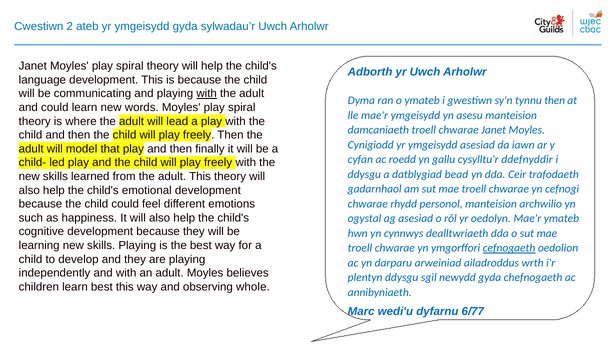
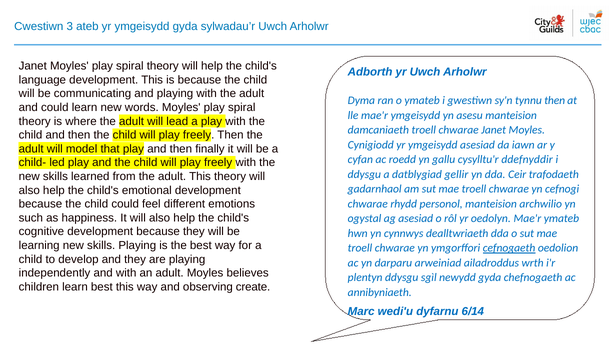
2: 2 -> 3 (70, 27)
with underline: present -> none (207, 94)
bead: bead -> gellir (456, 174)
whole: whole -> create (253, 287)
6/77: 6/77 -> 6/14 (473, 312)
